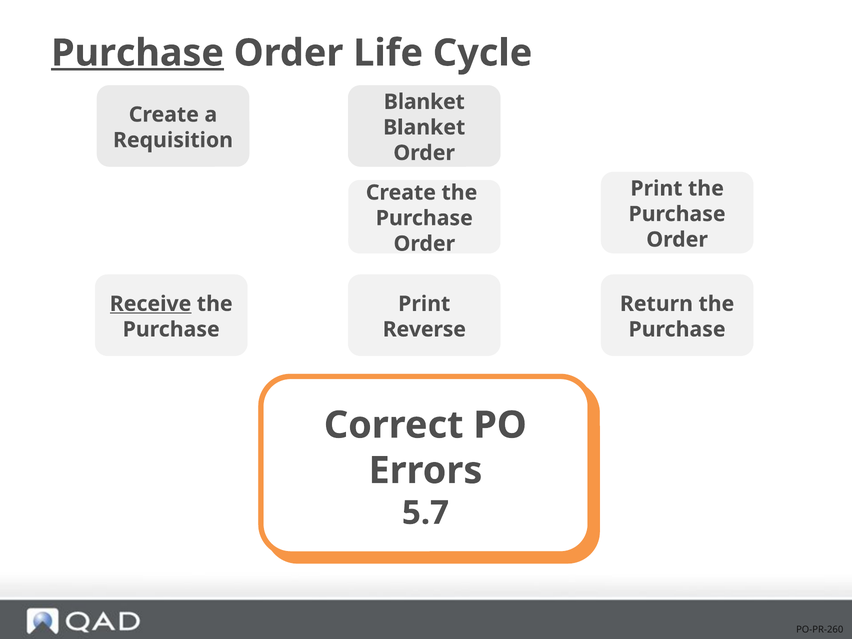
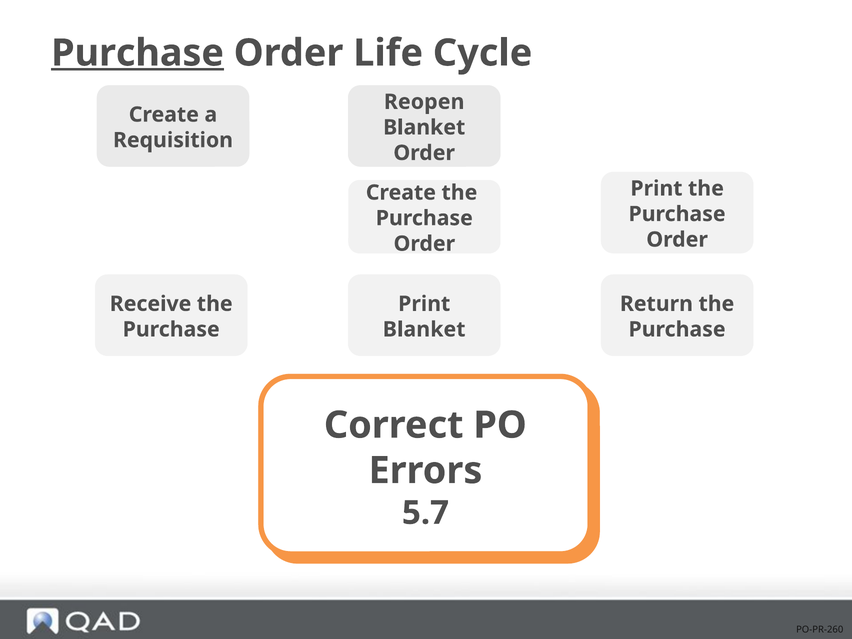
Blanket: Blanket -> Reopen (424, 102)
Receive underline: present -> none (151, 304)
Reverse: Reverse -> Blanket (424, 329)
